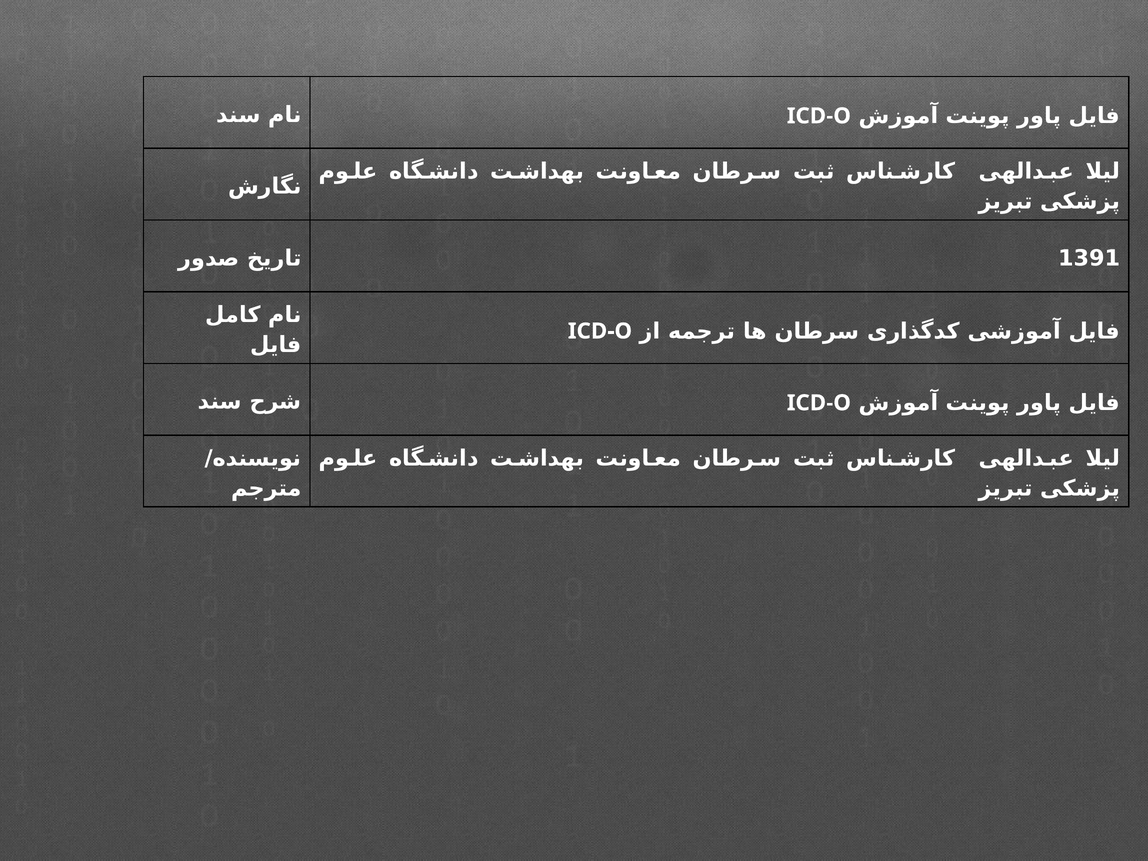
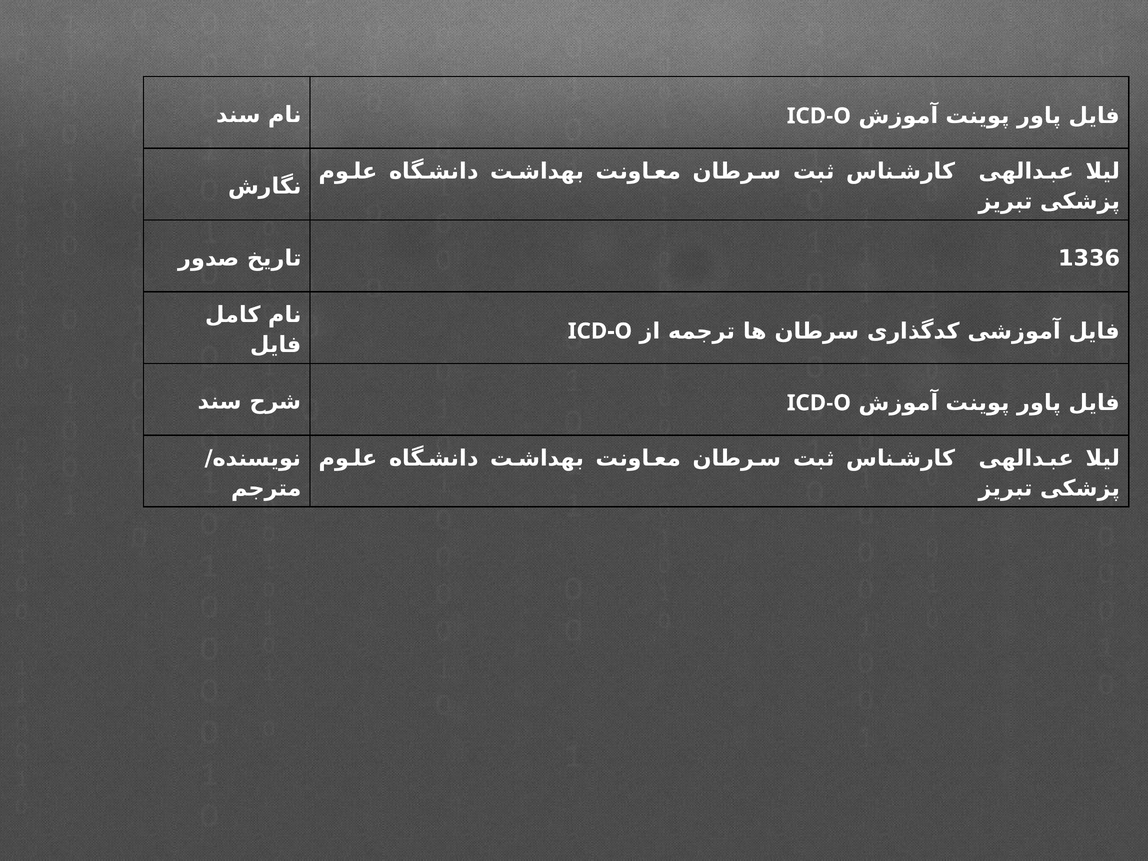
1391: 1391 -> 1336 (1089, 258)
